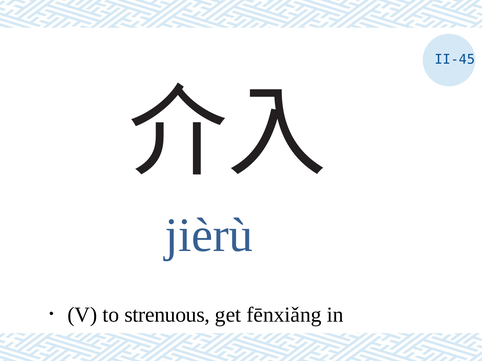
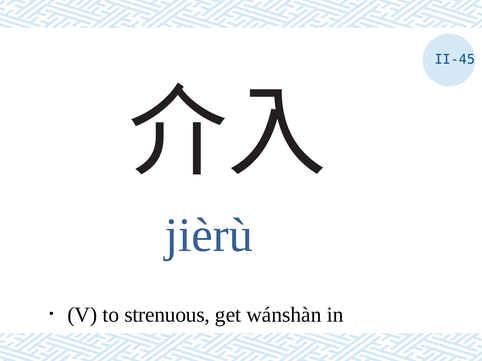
fēnxiǎng: fēnxiǎng -> wánshàn (284, 315)
